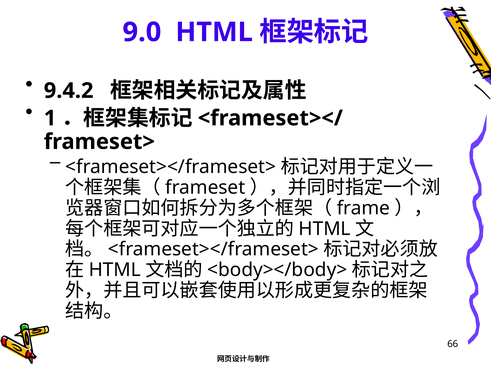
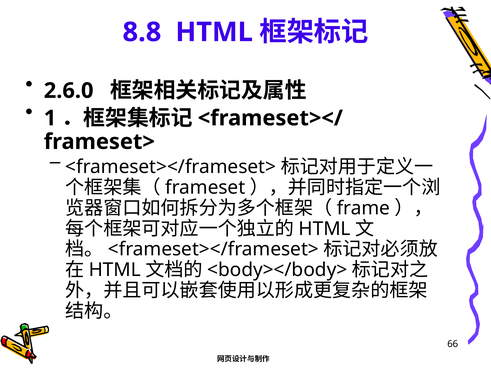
9.0: 9.0 -> 8.8 (142, 32)
9.4.2: 9.4.2 -> 2.6.0 (69, 91)
